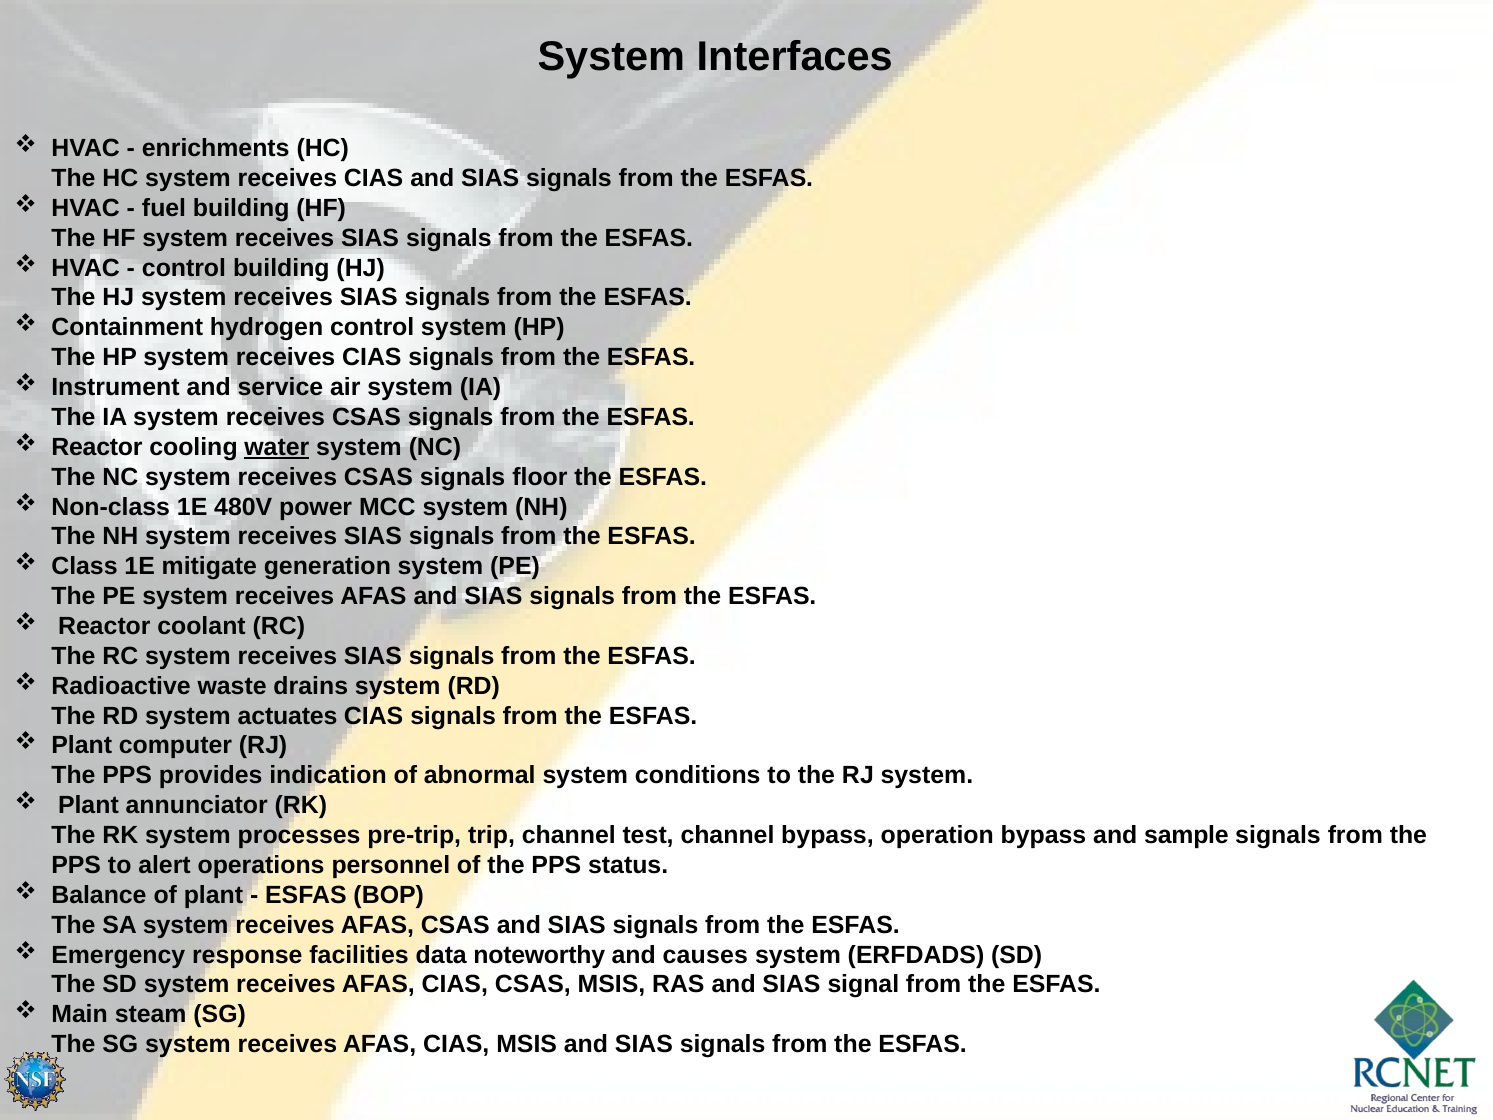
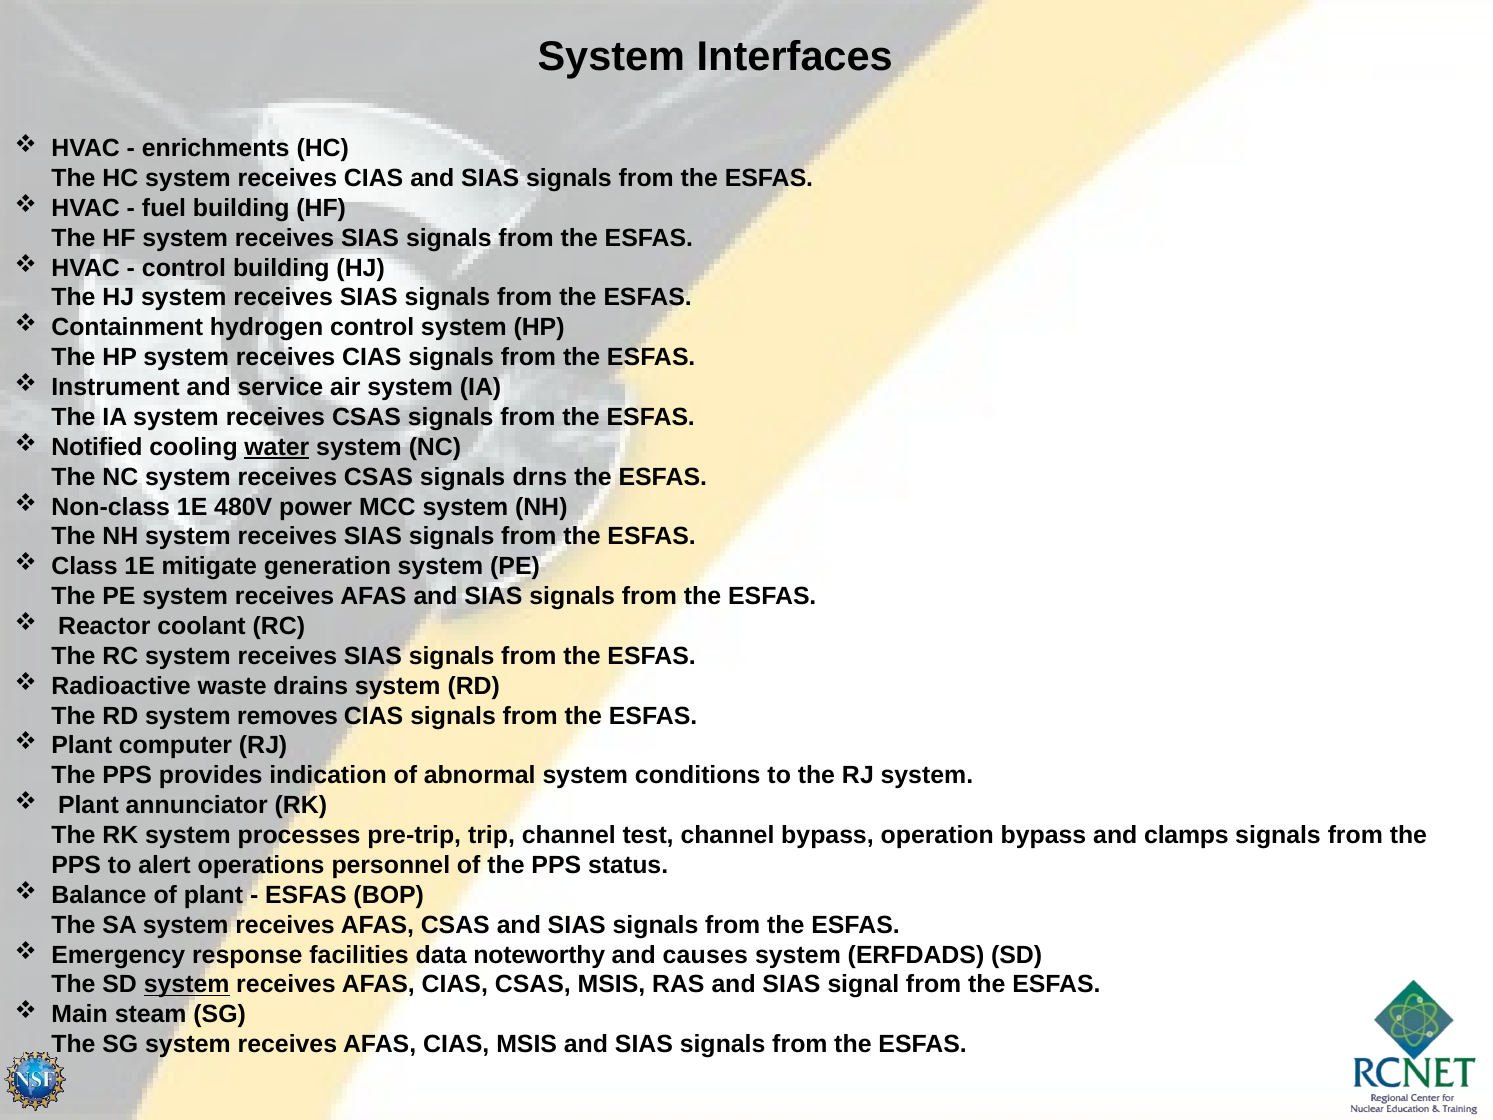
Reactor: Reactor -> Notified (97, 447)
floor: floor -> drns (540, 477)
actuates: actuates -> removes (288, 716)
sample: sample -> clamps (1186, 835)
system underline: none -> present (187, 984)
